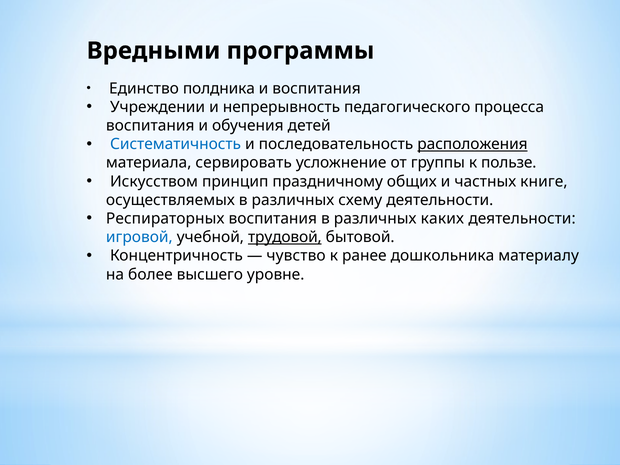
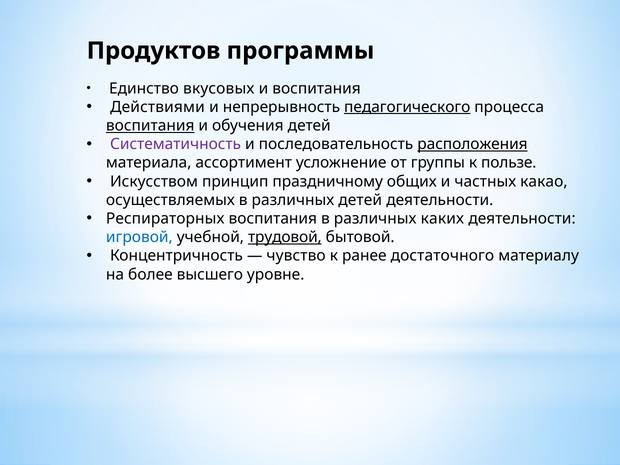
Вредными: Вредными -> Продуктов (154, 51)
полдника: полдника -> вкусовых (219, 88)
Учреждении: Учреждении -> Действиями (157, 107)
педагогического underline: none -> present (407, 107)
воспитания underline: none -> present (150, 126)
Систематичность colour: blue -> purple (176, 144)
сервировать: сервировать -> ассортимент (244, 163)
книге: книге -> какао (544, 181)
различных схему: схему -> детей (360, 200)
дошкольника: дошкольника -> достаточного (442, 256)
